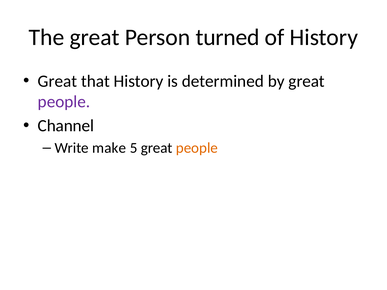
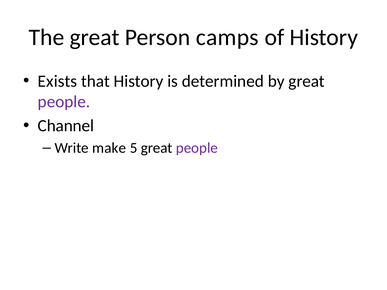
turned: turned -> camps (227, 37)
Great: Great -> Exists (57, 81)
people colour: orange -> purple (197, 148)
